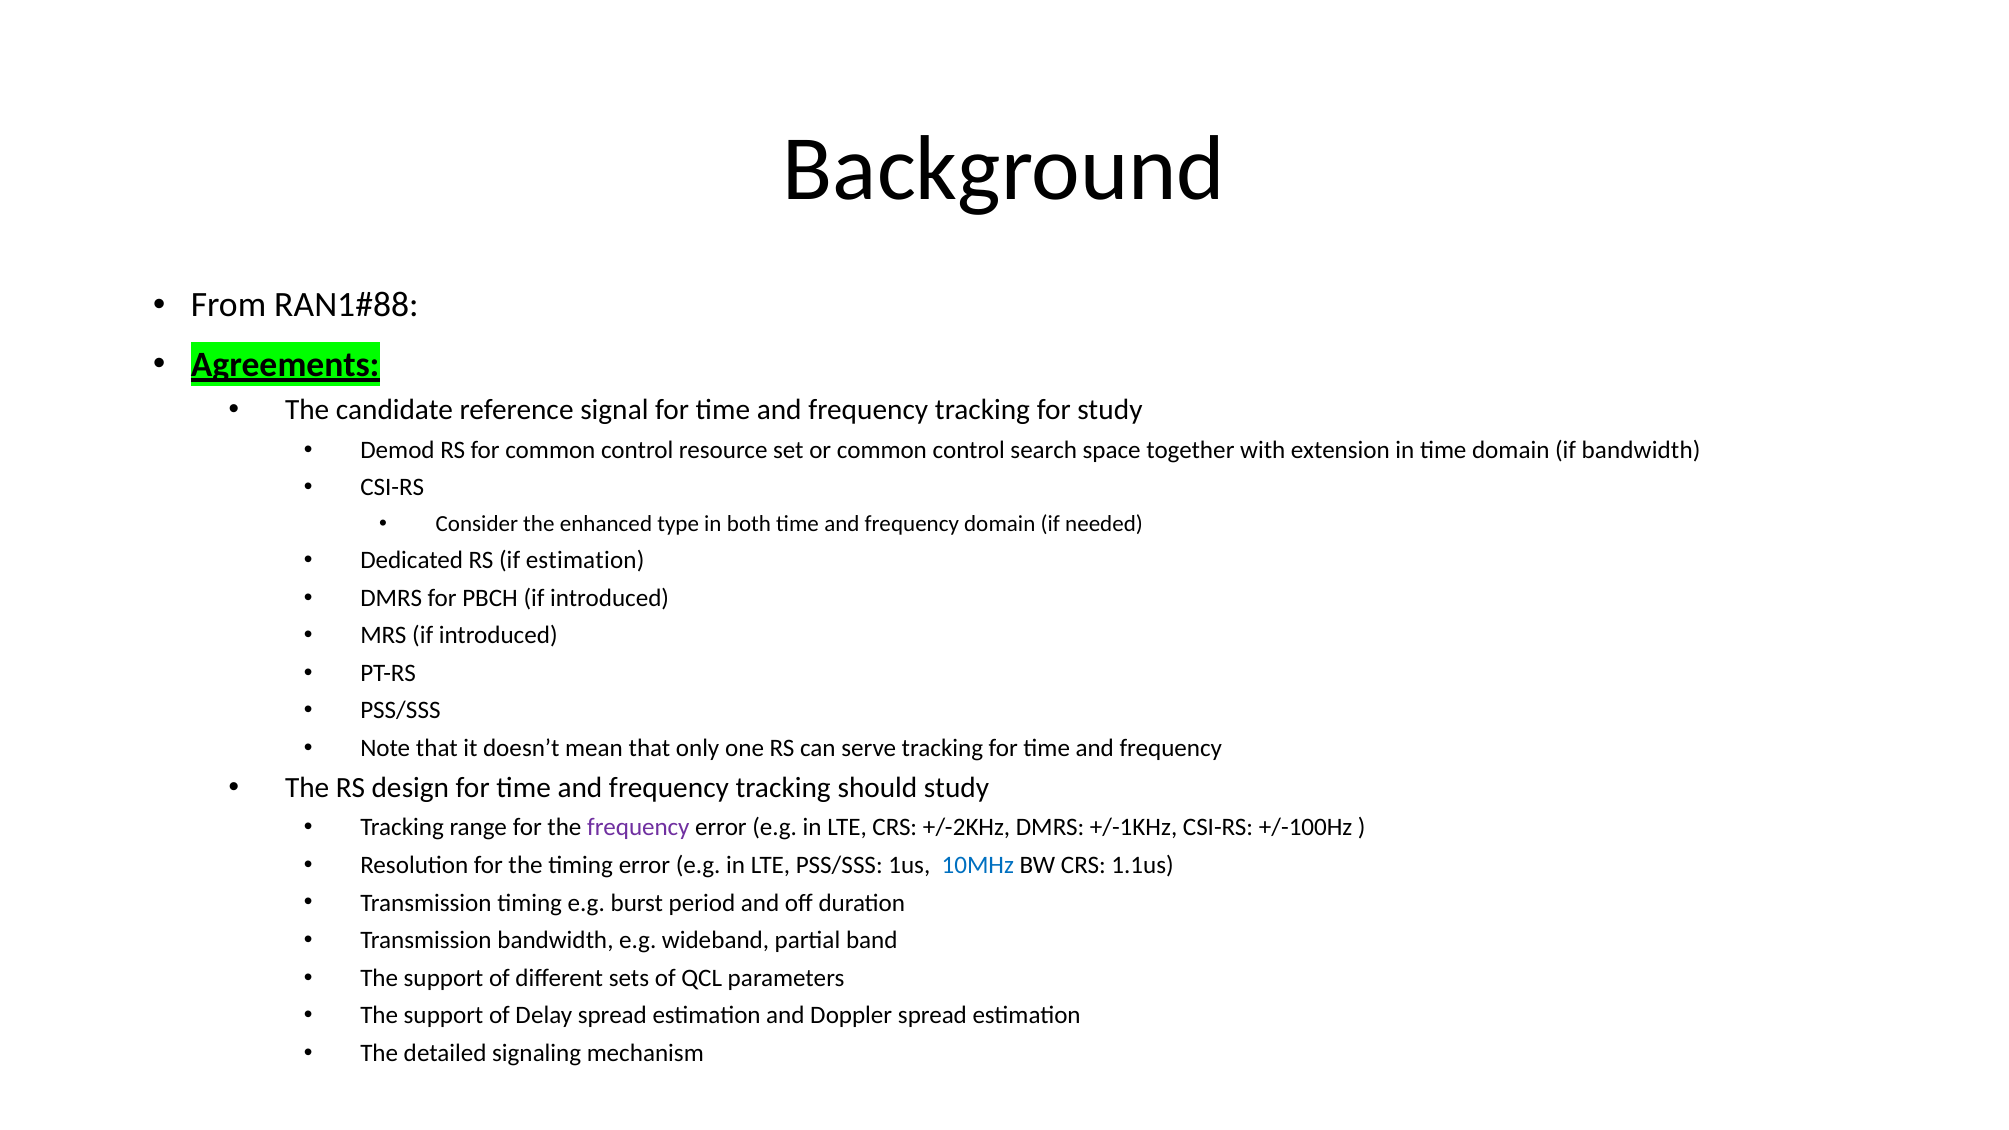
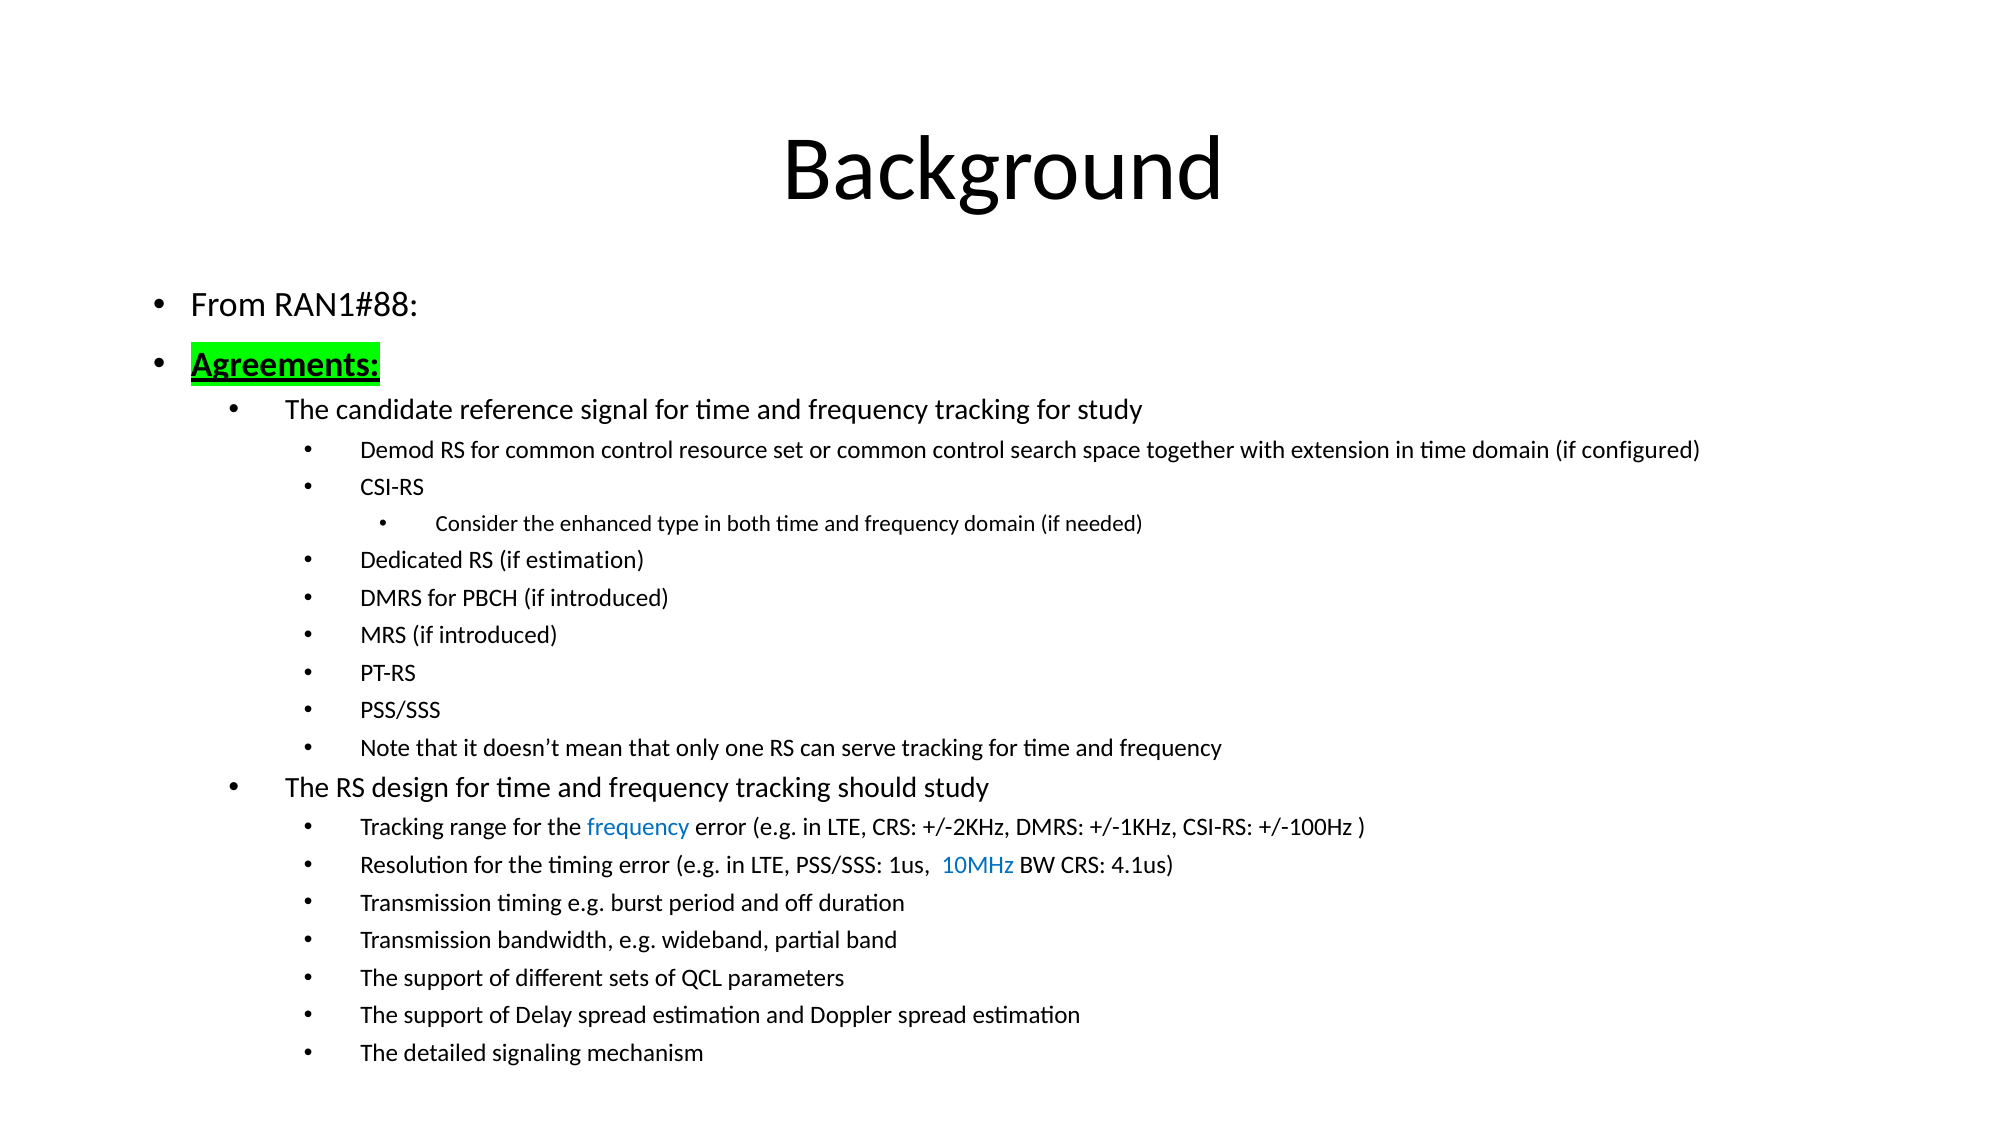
if bandwidth: bandwidth -> configured (1641, 450)
frequency colour: purple -> blue (638, 828)
1.1us: 1.1us -> 4.1us (1143, 865)
